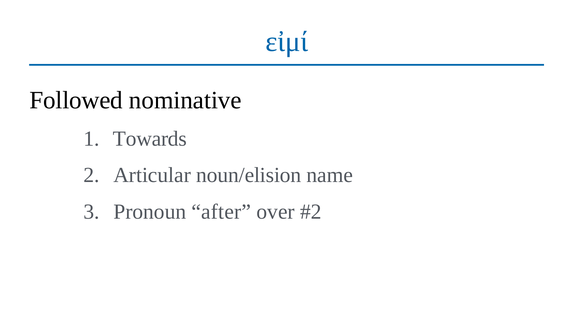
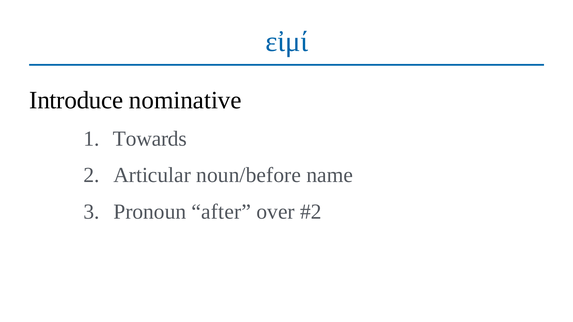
Followed: Followed -> Introduce (76, 100)
noun/elision: noun/elision -> noun/before (249, 175)
